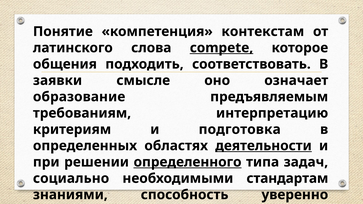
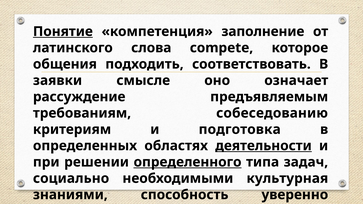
Понятие underline: none -> present (63, 32)
контекстам: контекстам -> заполнение (263, 32)
compete underline: present -> none (221, 48)
образование: образование -> рассуждение (79, 97)
интерпретацию: интерпретацию -> собеседованию (272, 113)
стандартам: стандартам -> культурная (287, 179)
